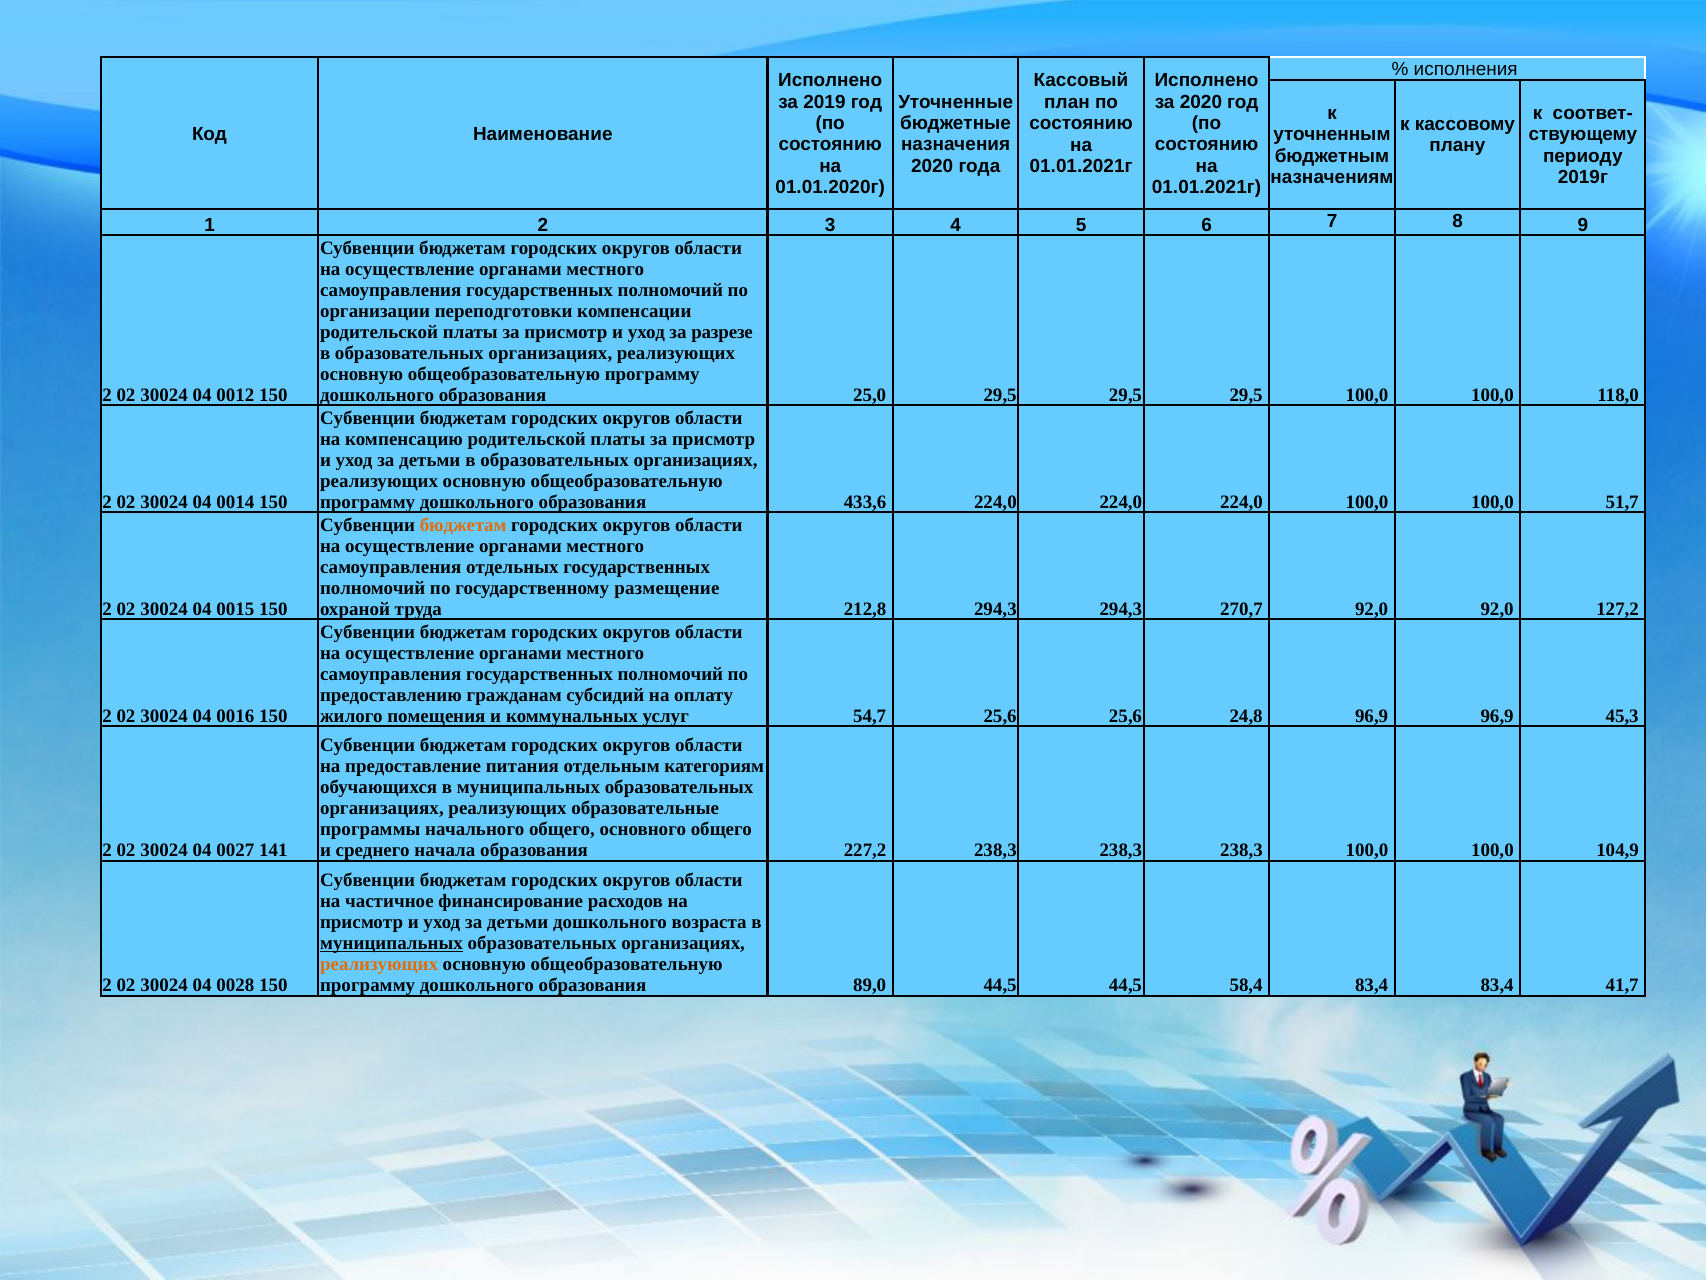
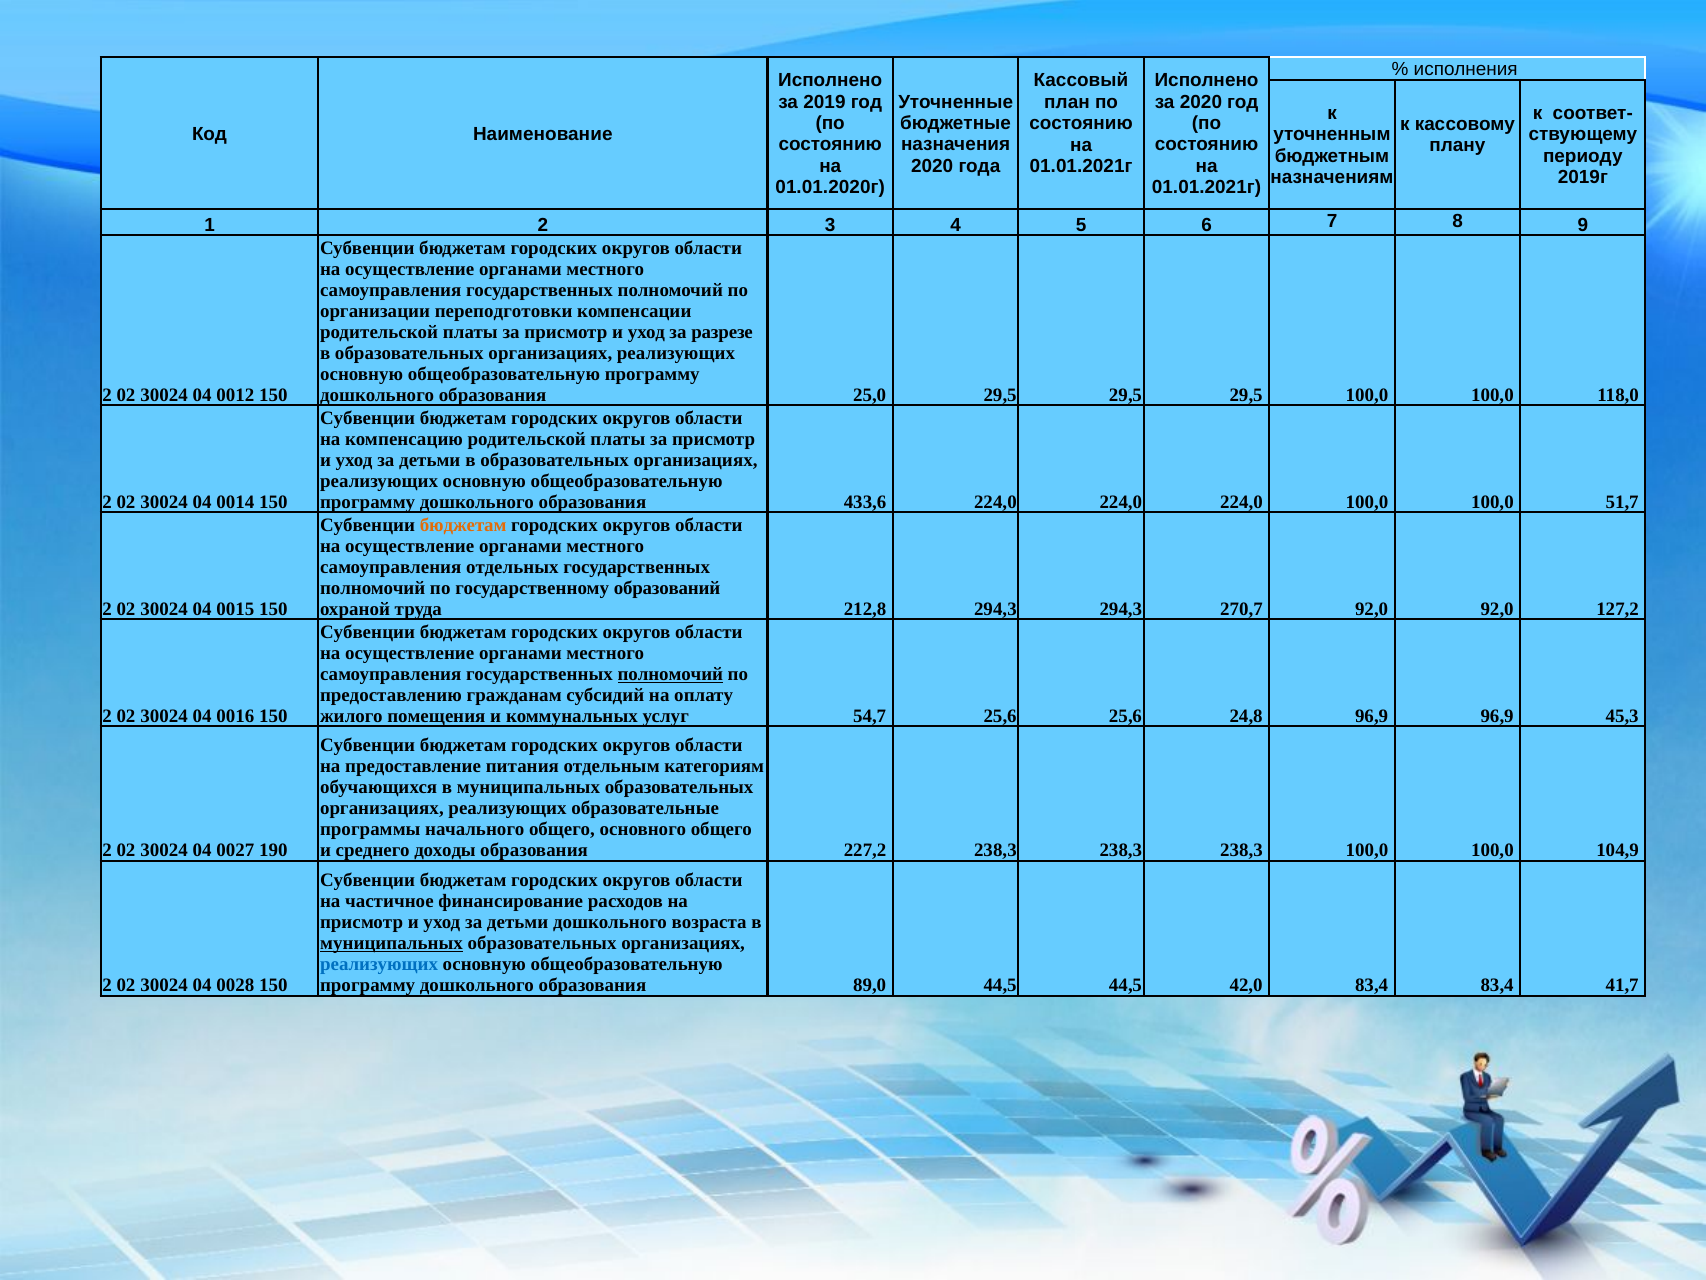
размещение: размещение -> образований (667, 588)
полномочий underline: none -> present (670, 674)
141: 141 -> 190 (273, 850)
начала: начала -> доходы (445, 850)
реализующих colour: orange -> blue (379, 964)
58,4: 58,4 -> 42,0 (1246, 985)
